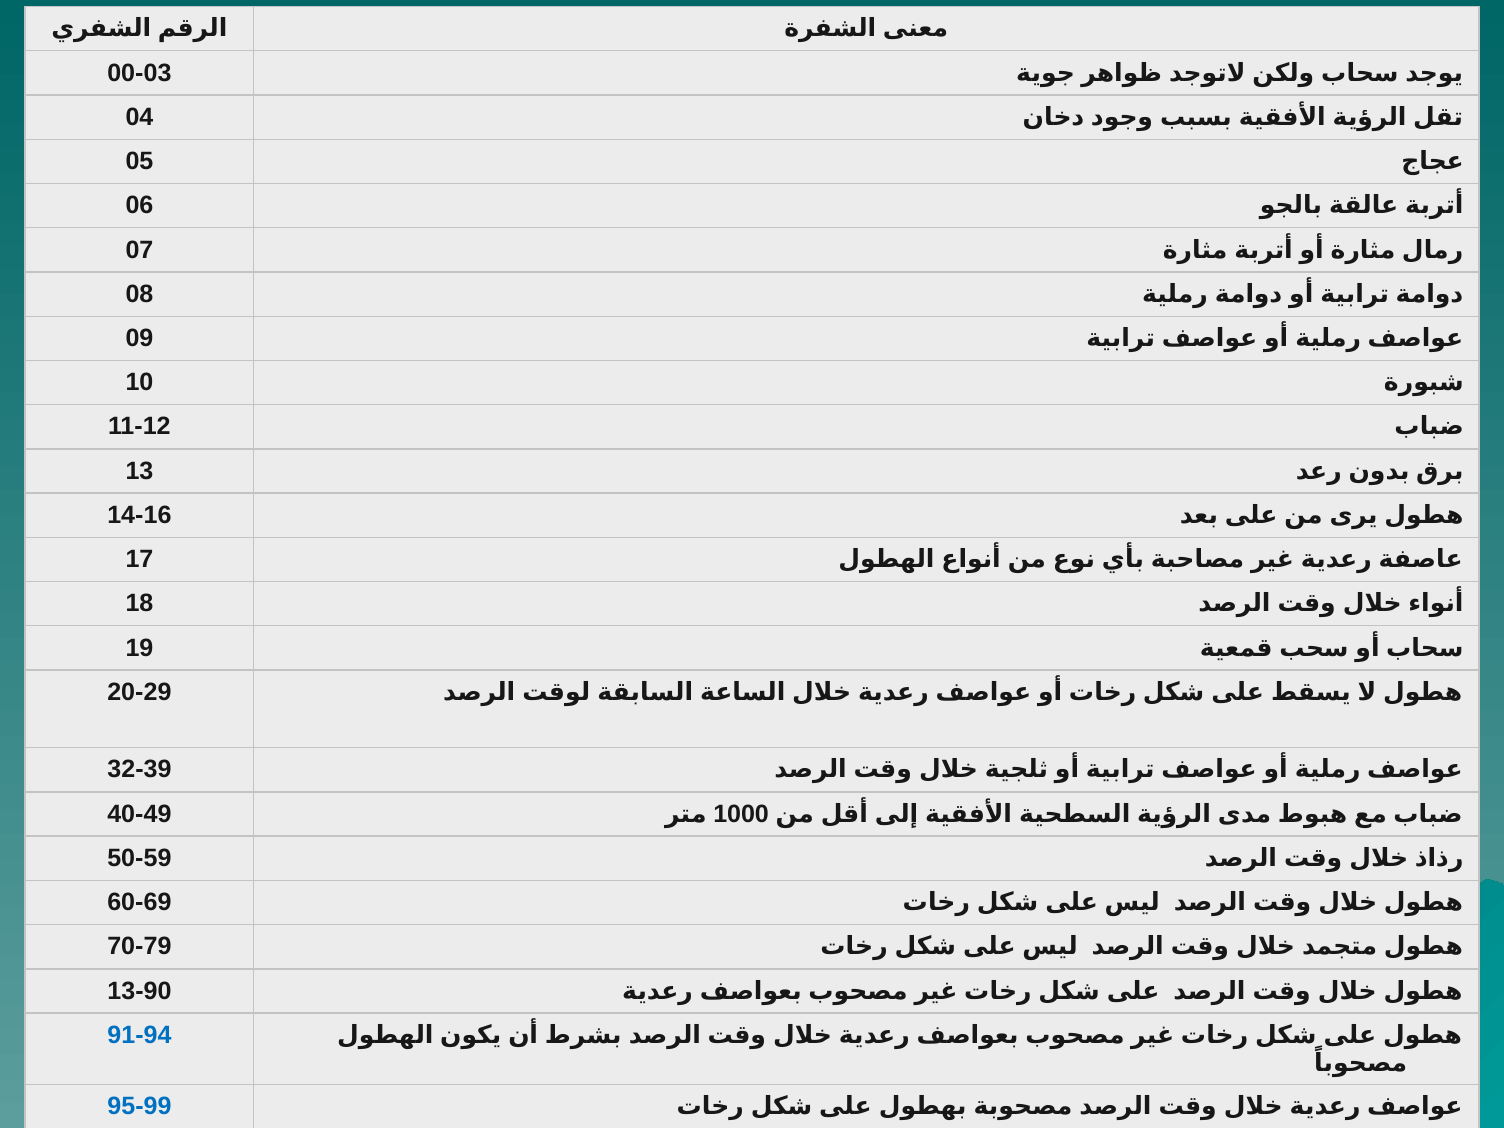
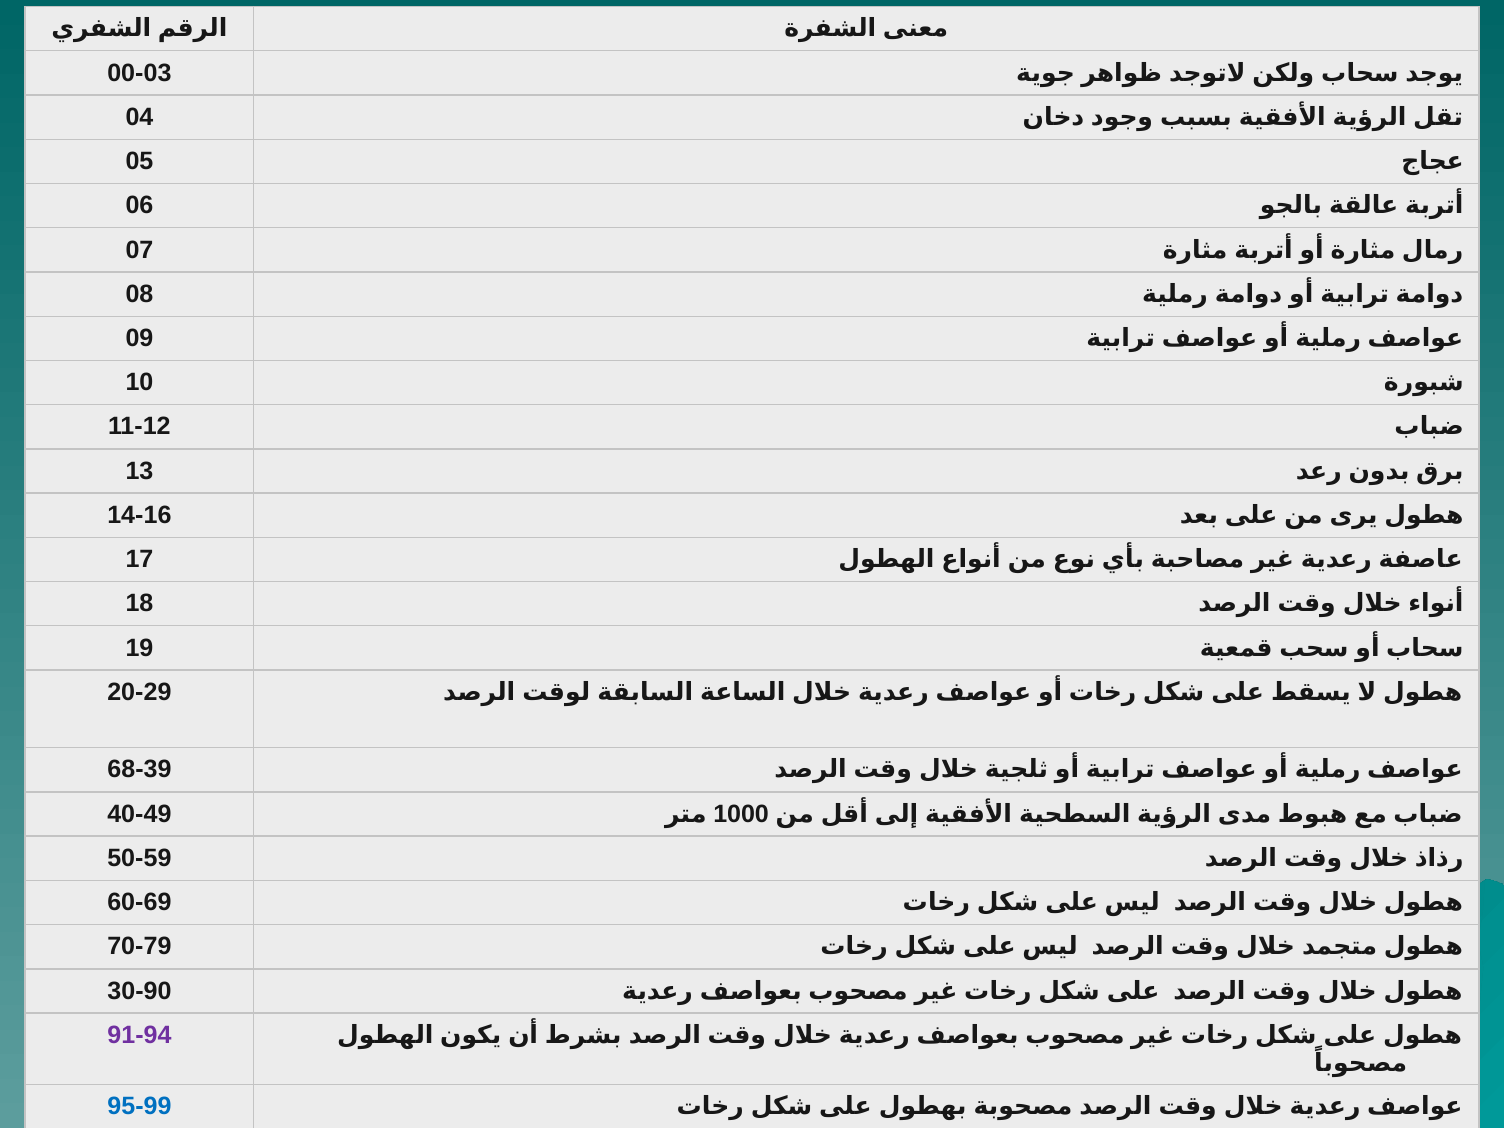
32-39: 32-39 -> 68-39 (139, 770)
13-90: 13-90 -> 30-90 (139, 991)
91-94 colour: blue -> purple (139, 1035)
